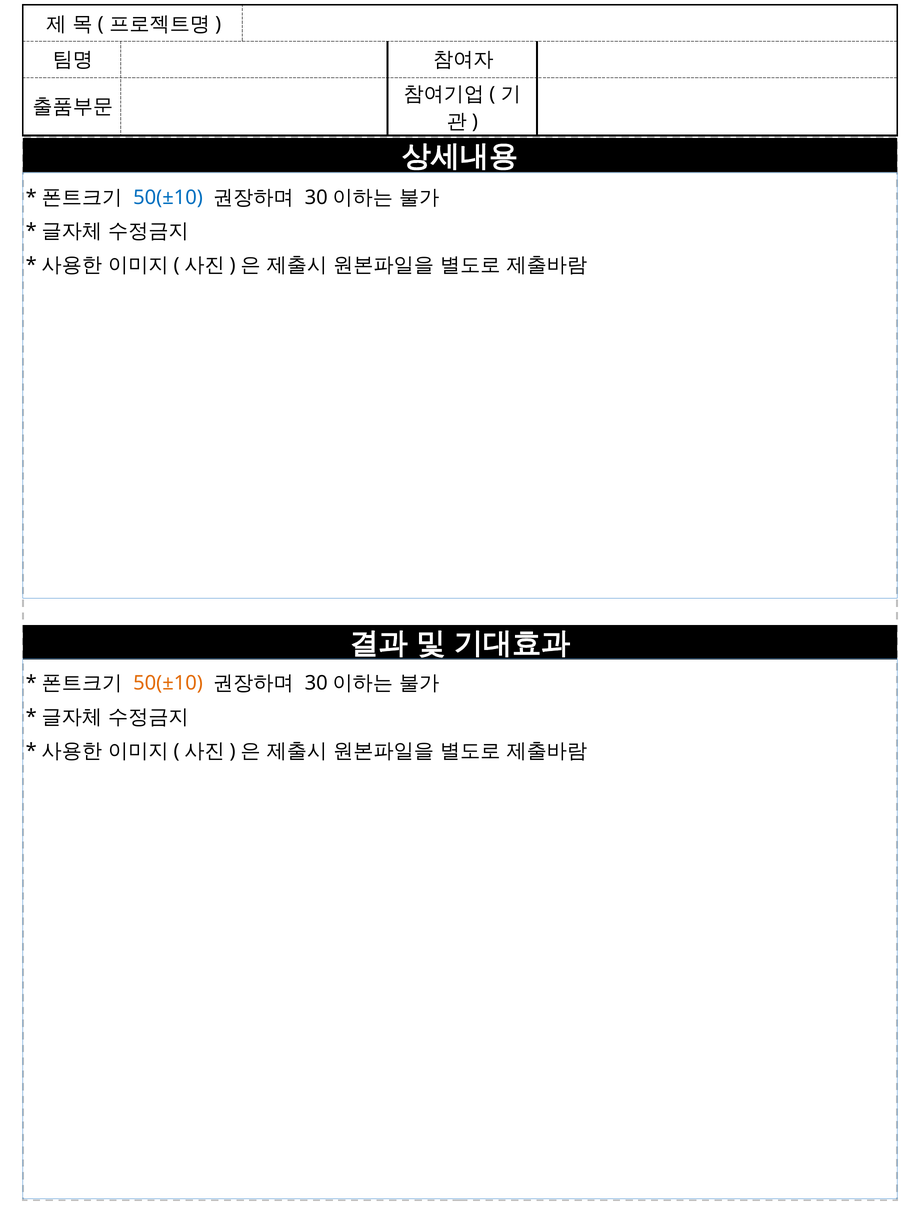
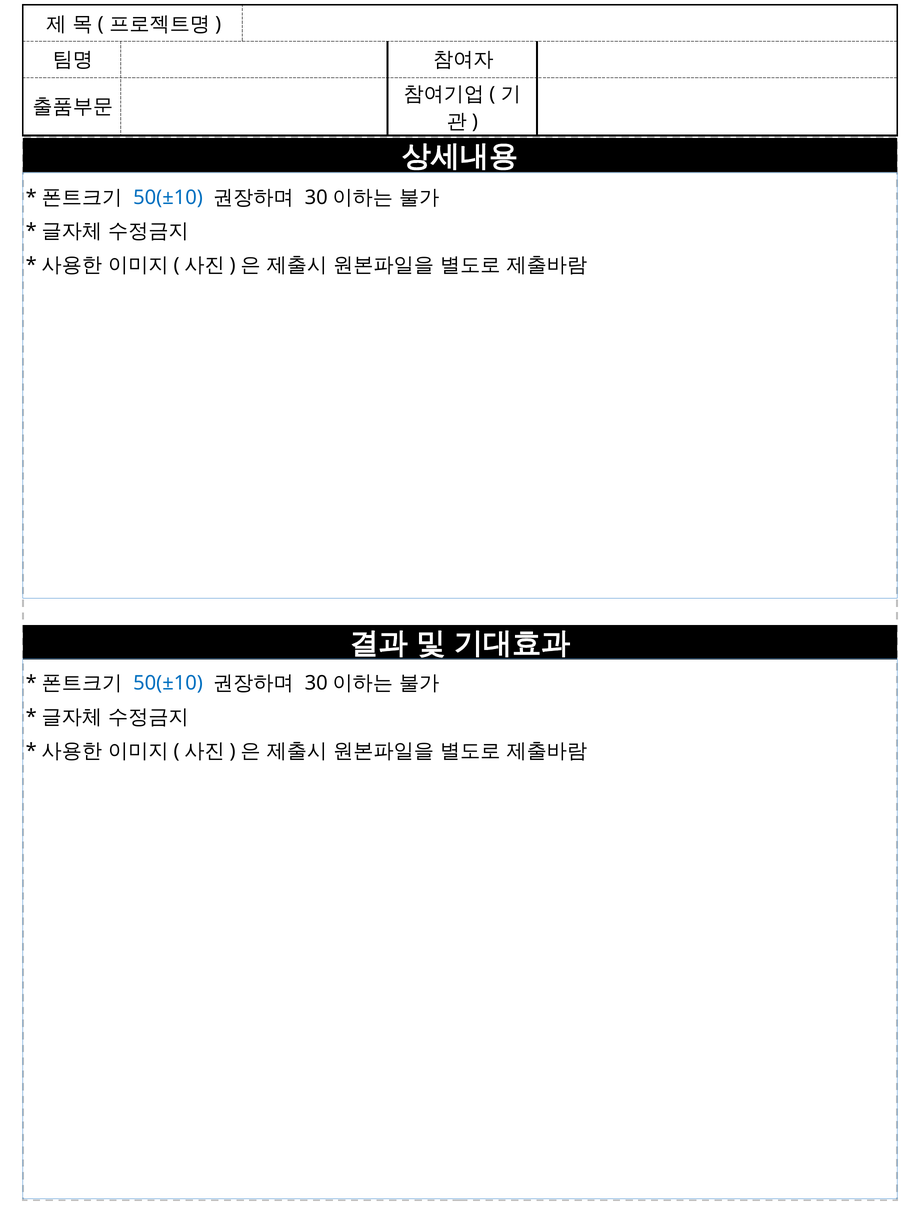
50(±10 colour: orange -> blue (168, 683)
